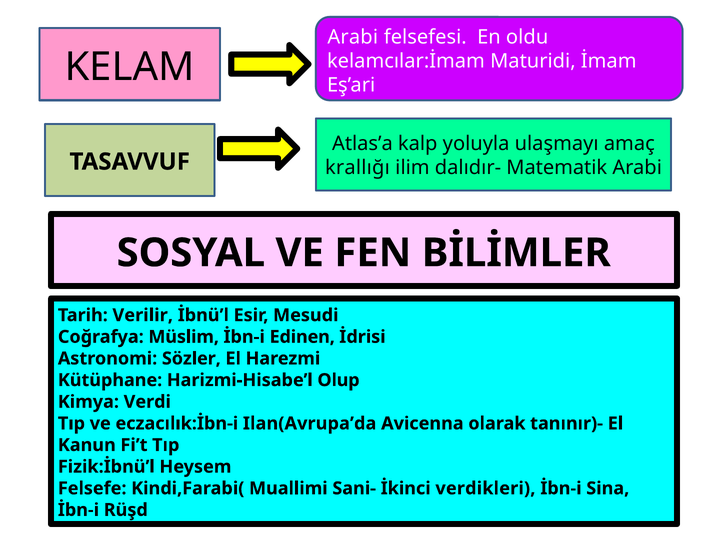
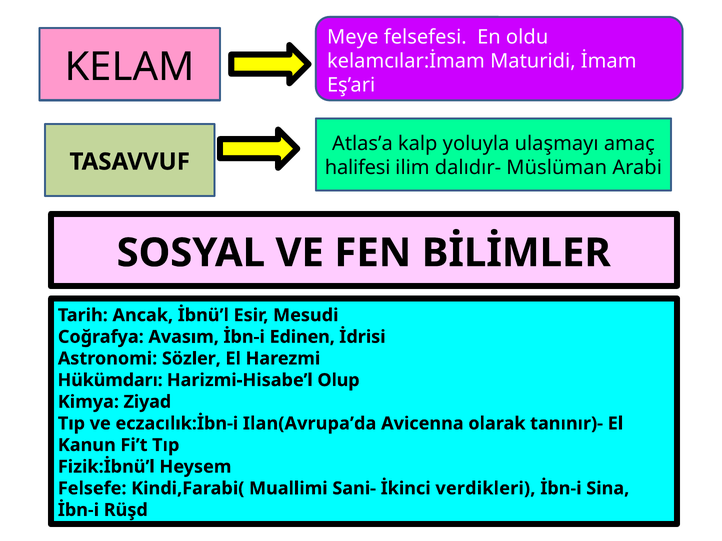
Arabi: Arabi -> Meye (353, 37)
krallığı: krallığı -> halifesi (358, 168)
Matematik: Matematik -> Müslüman (557, 168)
Verilir: Verilir -> Ancak (143, 316)
Müslim: Müslim -> Avasım (184, 337)
Kütüphane: Kütüphane -> Hükümdarı (110, 381)
Verdi: Verdi -> Ziyad (147, 402)
